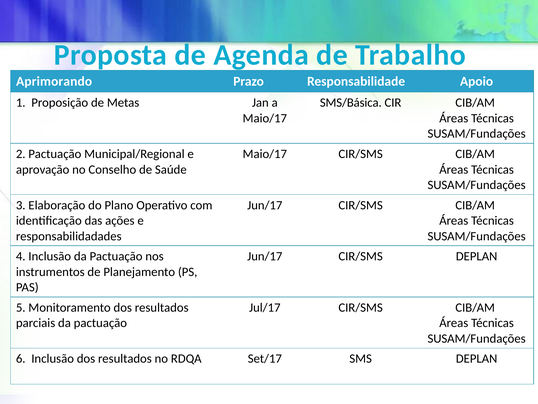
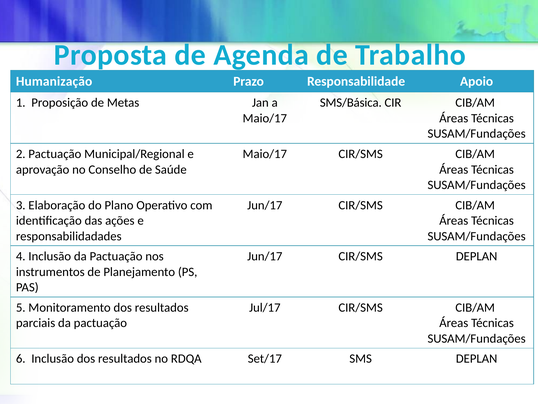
Aprimorando: Aprimorando -> Humanização (54, 81)
